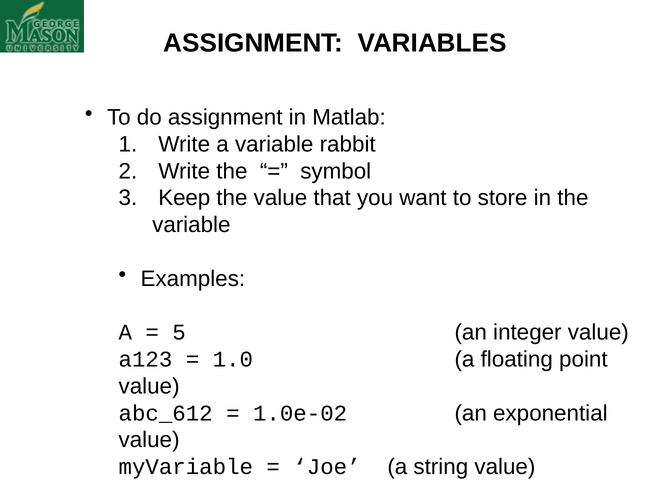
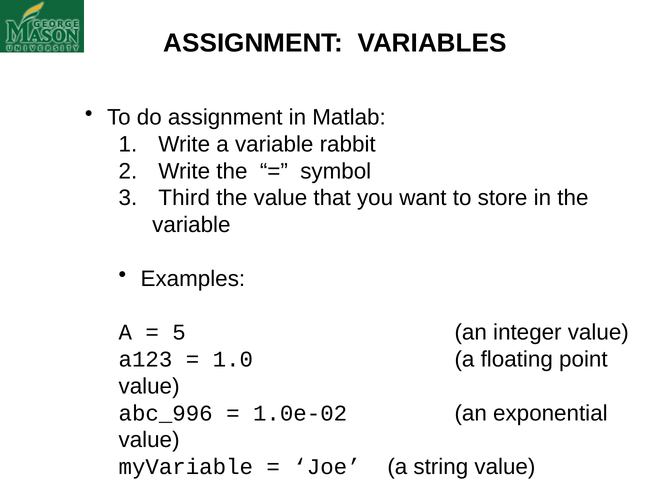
Keep: Keep -> Third (184, 198)
abc_612: abc_612 -> abc_996 (166, 413)
